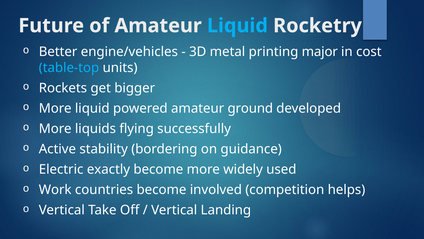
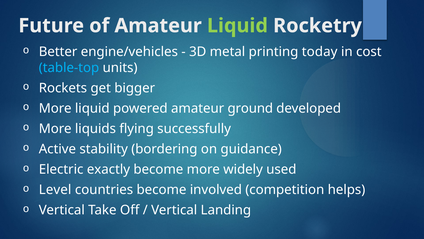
Liquid colour: light blue -> light green (237, 26)
major: major -> today (320, 52)
Work: Work -> Level (55, 189)
